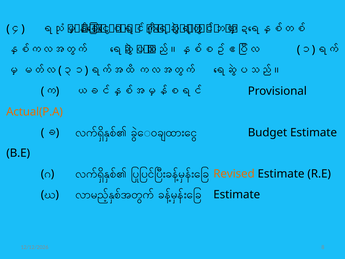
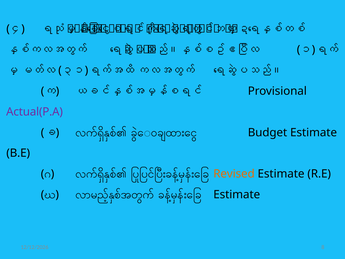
Actual(P.A colour: orange -> purple (35, 112)
